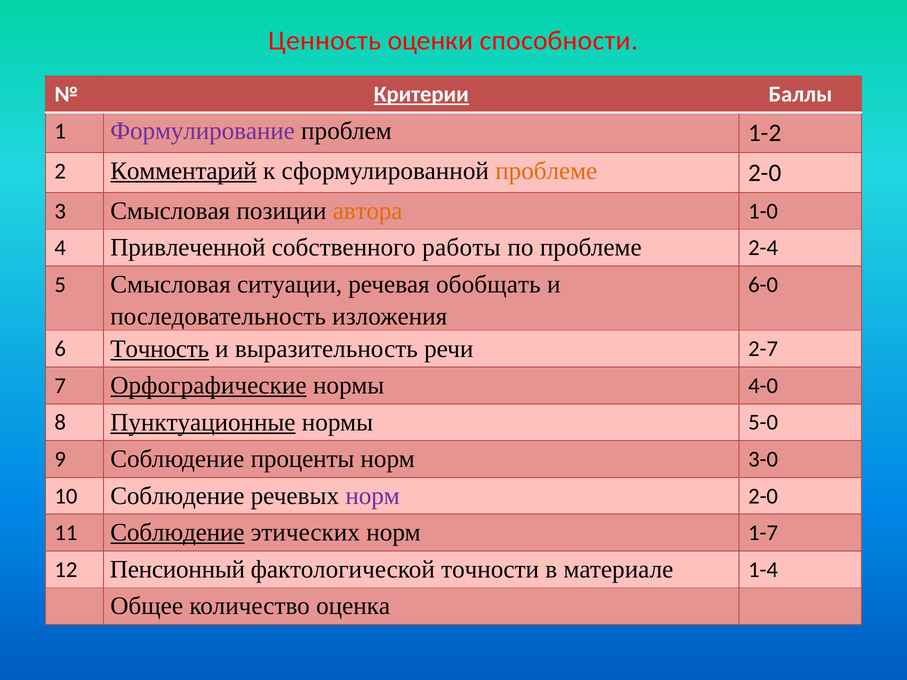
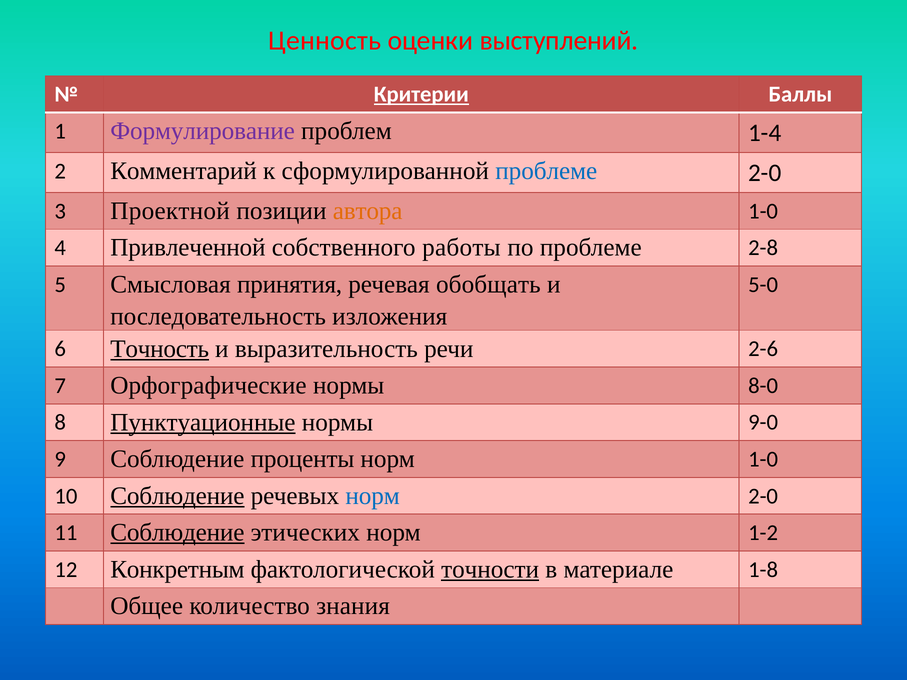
способности: способности -> выступлений (559, 40)
1-2: 1-2 -> 1-4 (765, 133)
Комментарий underline: present -> none (184, 171)
проблеме colour: orange -> blue (546, 171)
3 Смысловая: Смысловая -> Проектной (170, 211)
2-4: 2-4 -> 2-8 (763, 248)
ситуации: ситуации -> принятия (290, 285)
6-0: 6-0 -> 5-0 (763, 285)
2-7: 2-7 -> 2-6 (763, 349)
Орфографические underline: present -> none (208, 386)
4-0: 4-0 -> 8-0 (763, 386)
5-0: 5-0 -> 9-0 (763, 423)
норм 3-0: 3-0 -> 1-0 (763, 459)
Соблюдение underline: none -> present (177, 496)
норм colour: purple -> blue (373, 496)
1-7: 1-7 -> 1-2 (763, 533)
Пенсионный: Пенсионный -> Конкретным (177, 570)
точности underline: none -> present (490, 570)
1-4: 1-4 -> 1-8 (763, 570)
оценка: оценка -> знания (353, 606)
